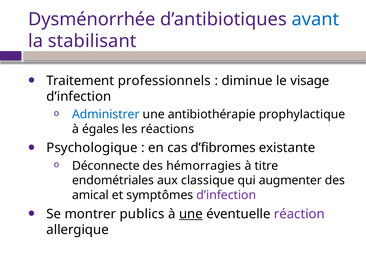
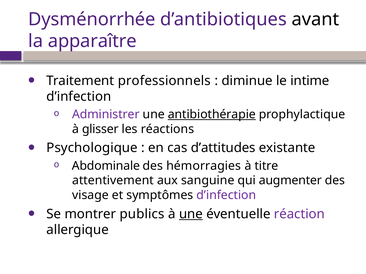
avant colour: blue -> black (315, 19)
stabilisant: stabilisant -> apparaître (92, 41)
visage: visage -> intime (310, 81)
Administrer colour: blue -> purple (106, 115)
antibiothérapie underline: none -> present (212, 115)
égales: égales -> glisser (100, 129)
d’fibromes: d’fibromes -> d’attitudes (223, 148)
Déconnecte: Déconnecte -> Abdominale (106, 166)
endométriales: endométriales -> attentivement (113, 181)
classique: classique -> sanguine (208, 181)
amical: amical -> visage (90, 195)
